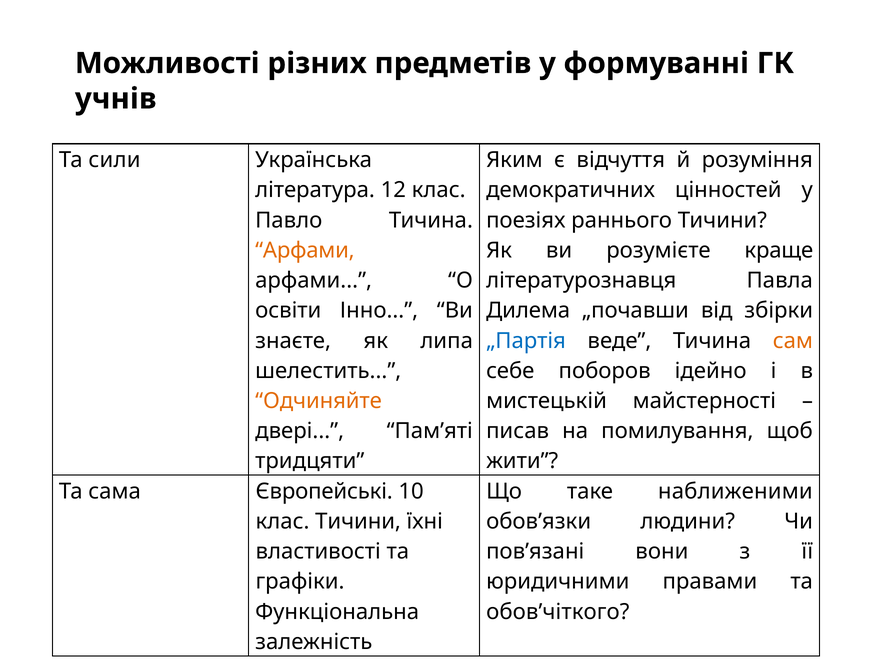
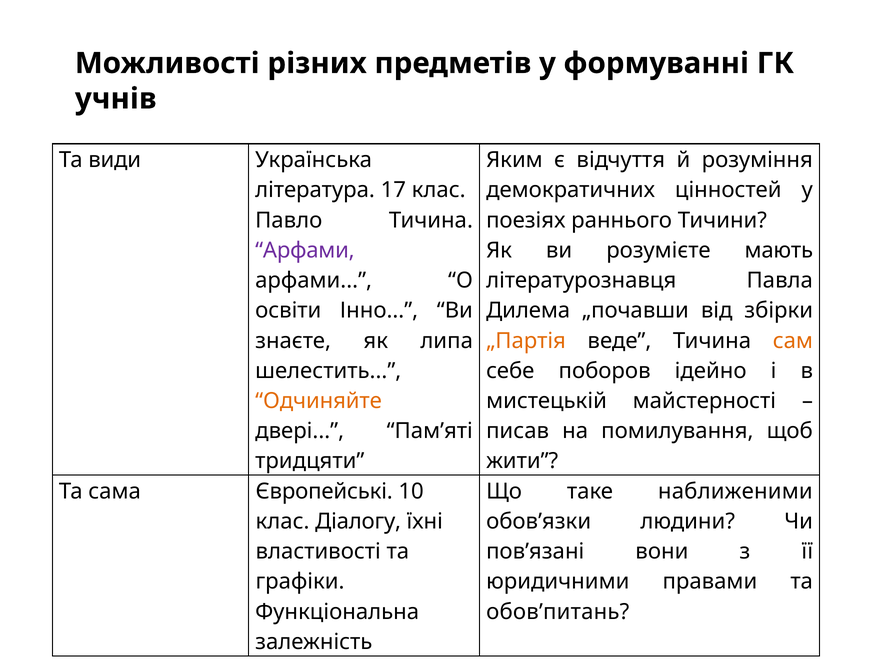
сили: сили -> види (115, 160)
12: 12 -> 17 (393, 190)
Арфами colour: orange -> purple (305, 251)
краще: краще -> мають (779, 251)
„Партія colour: blue -> orange (526, 341)
клас Тичини: Тичини -> Діалогу (358, 522)
обов’чіткого: обов’чіткого -> обов’питань (558, 612)
